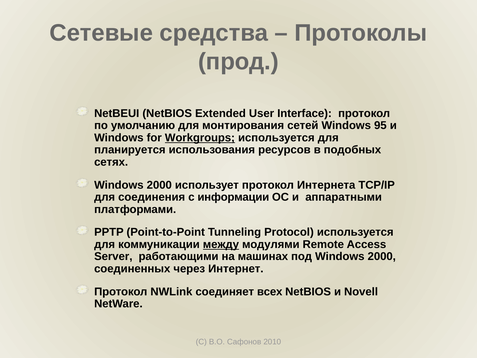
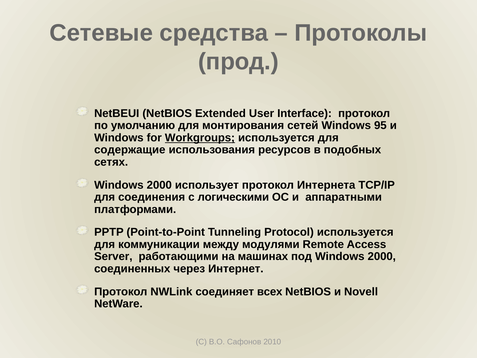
планируется: планируется -> содержащие (130, 150)
информации: информации -> логическими (233, 197)
между underline: present -> none (221, 244)
